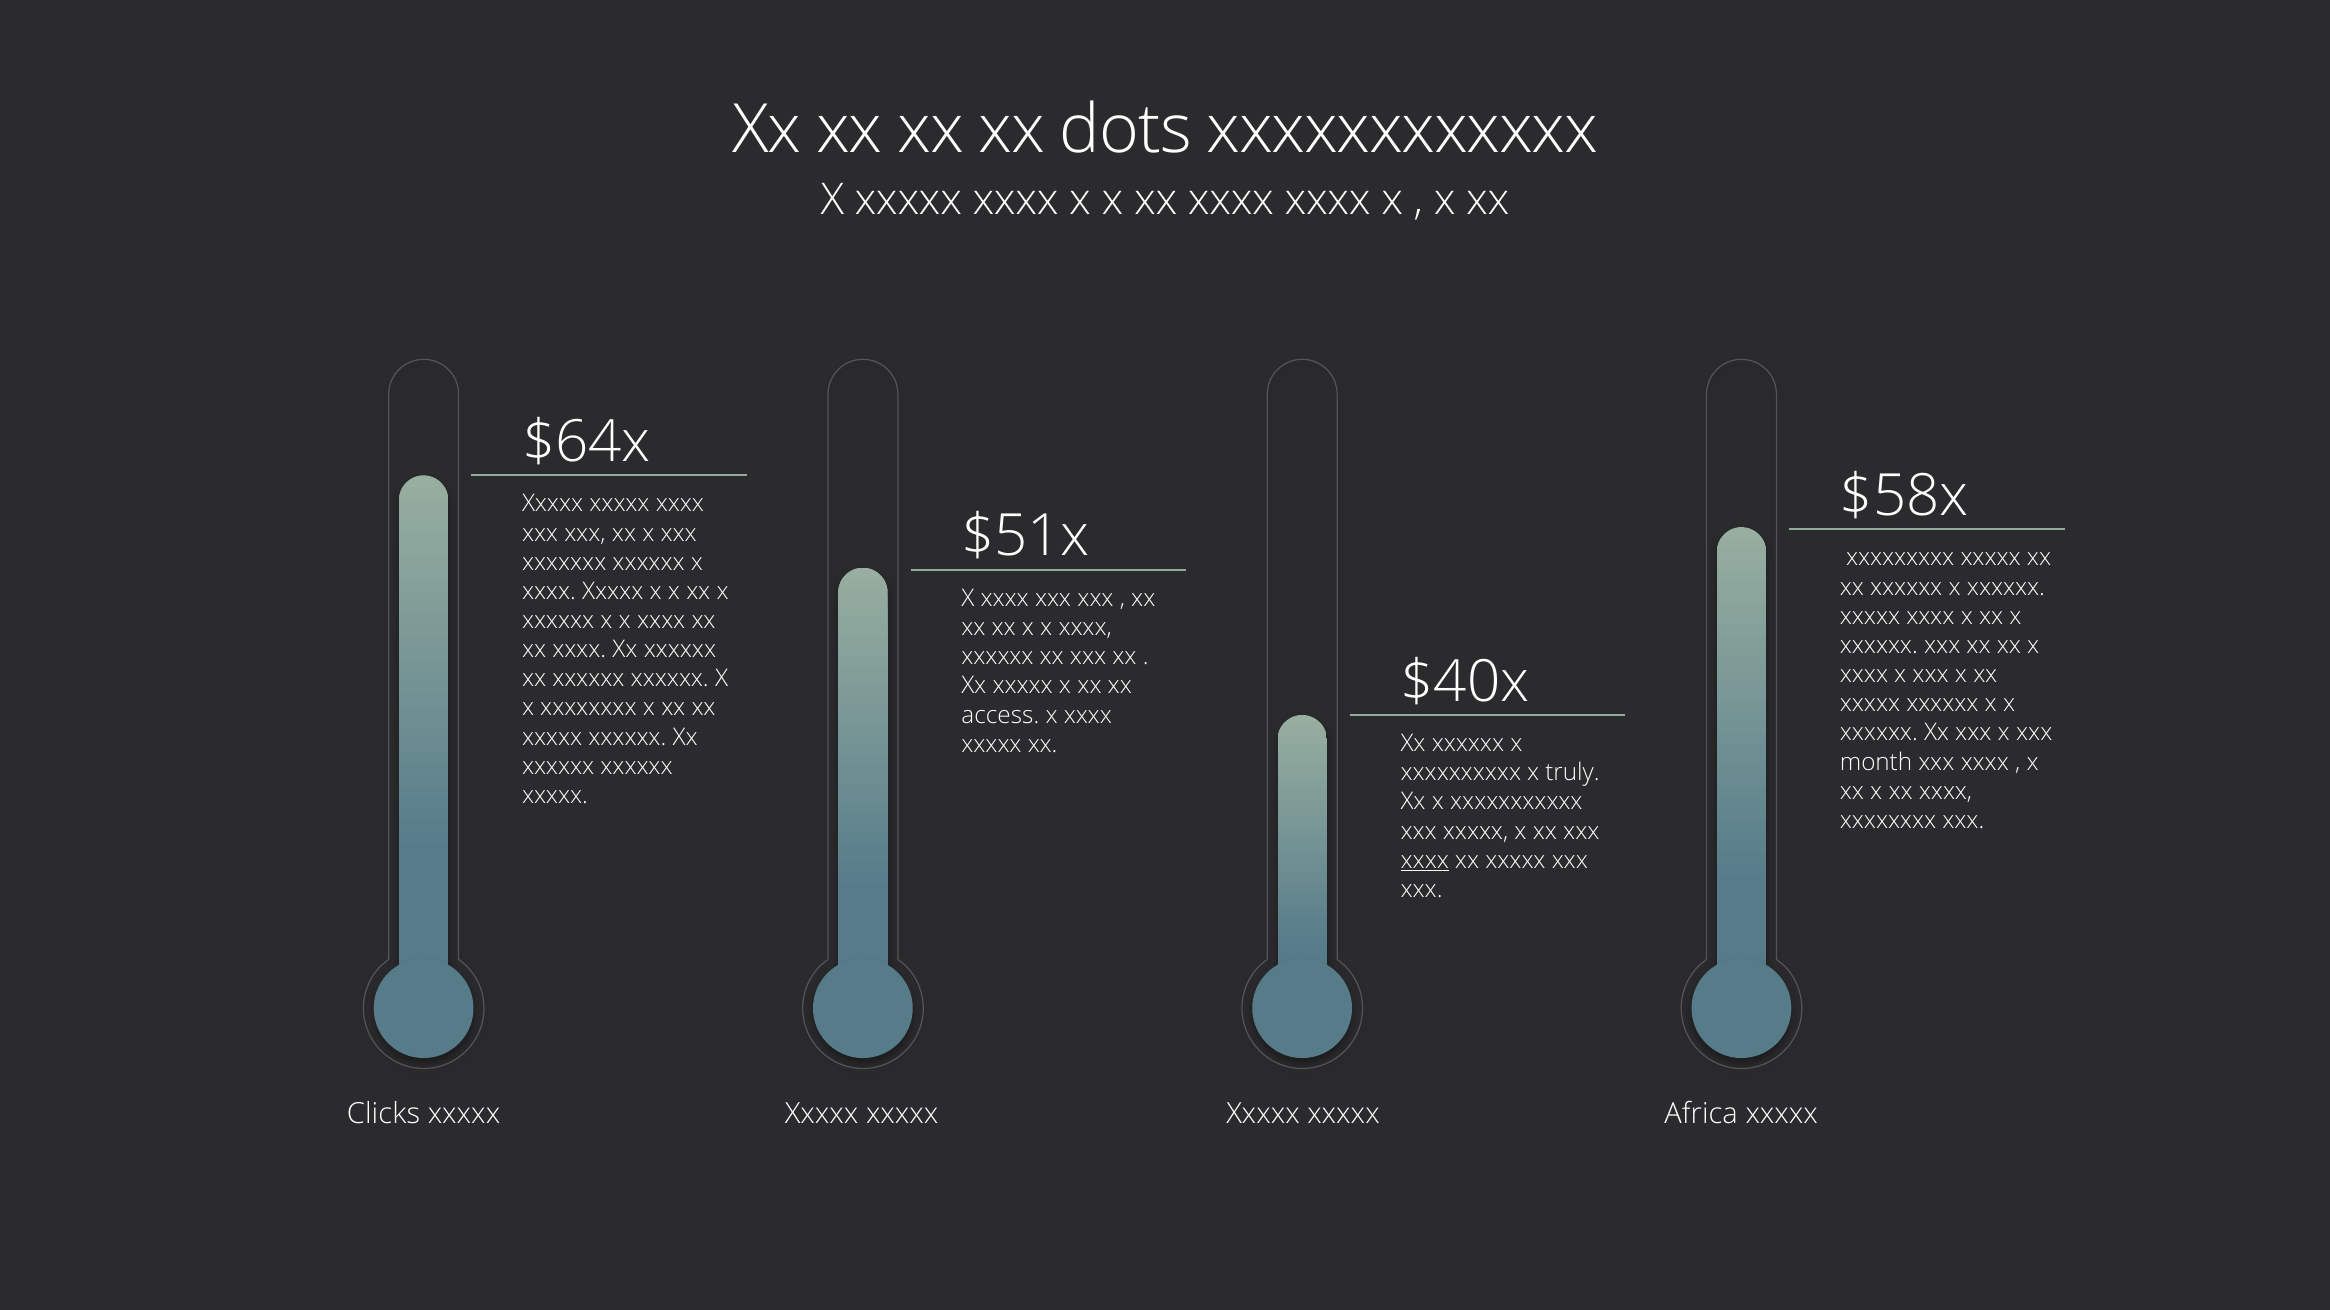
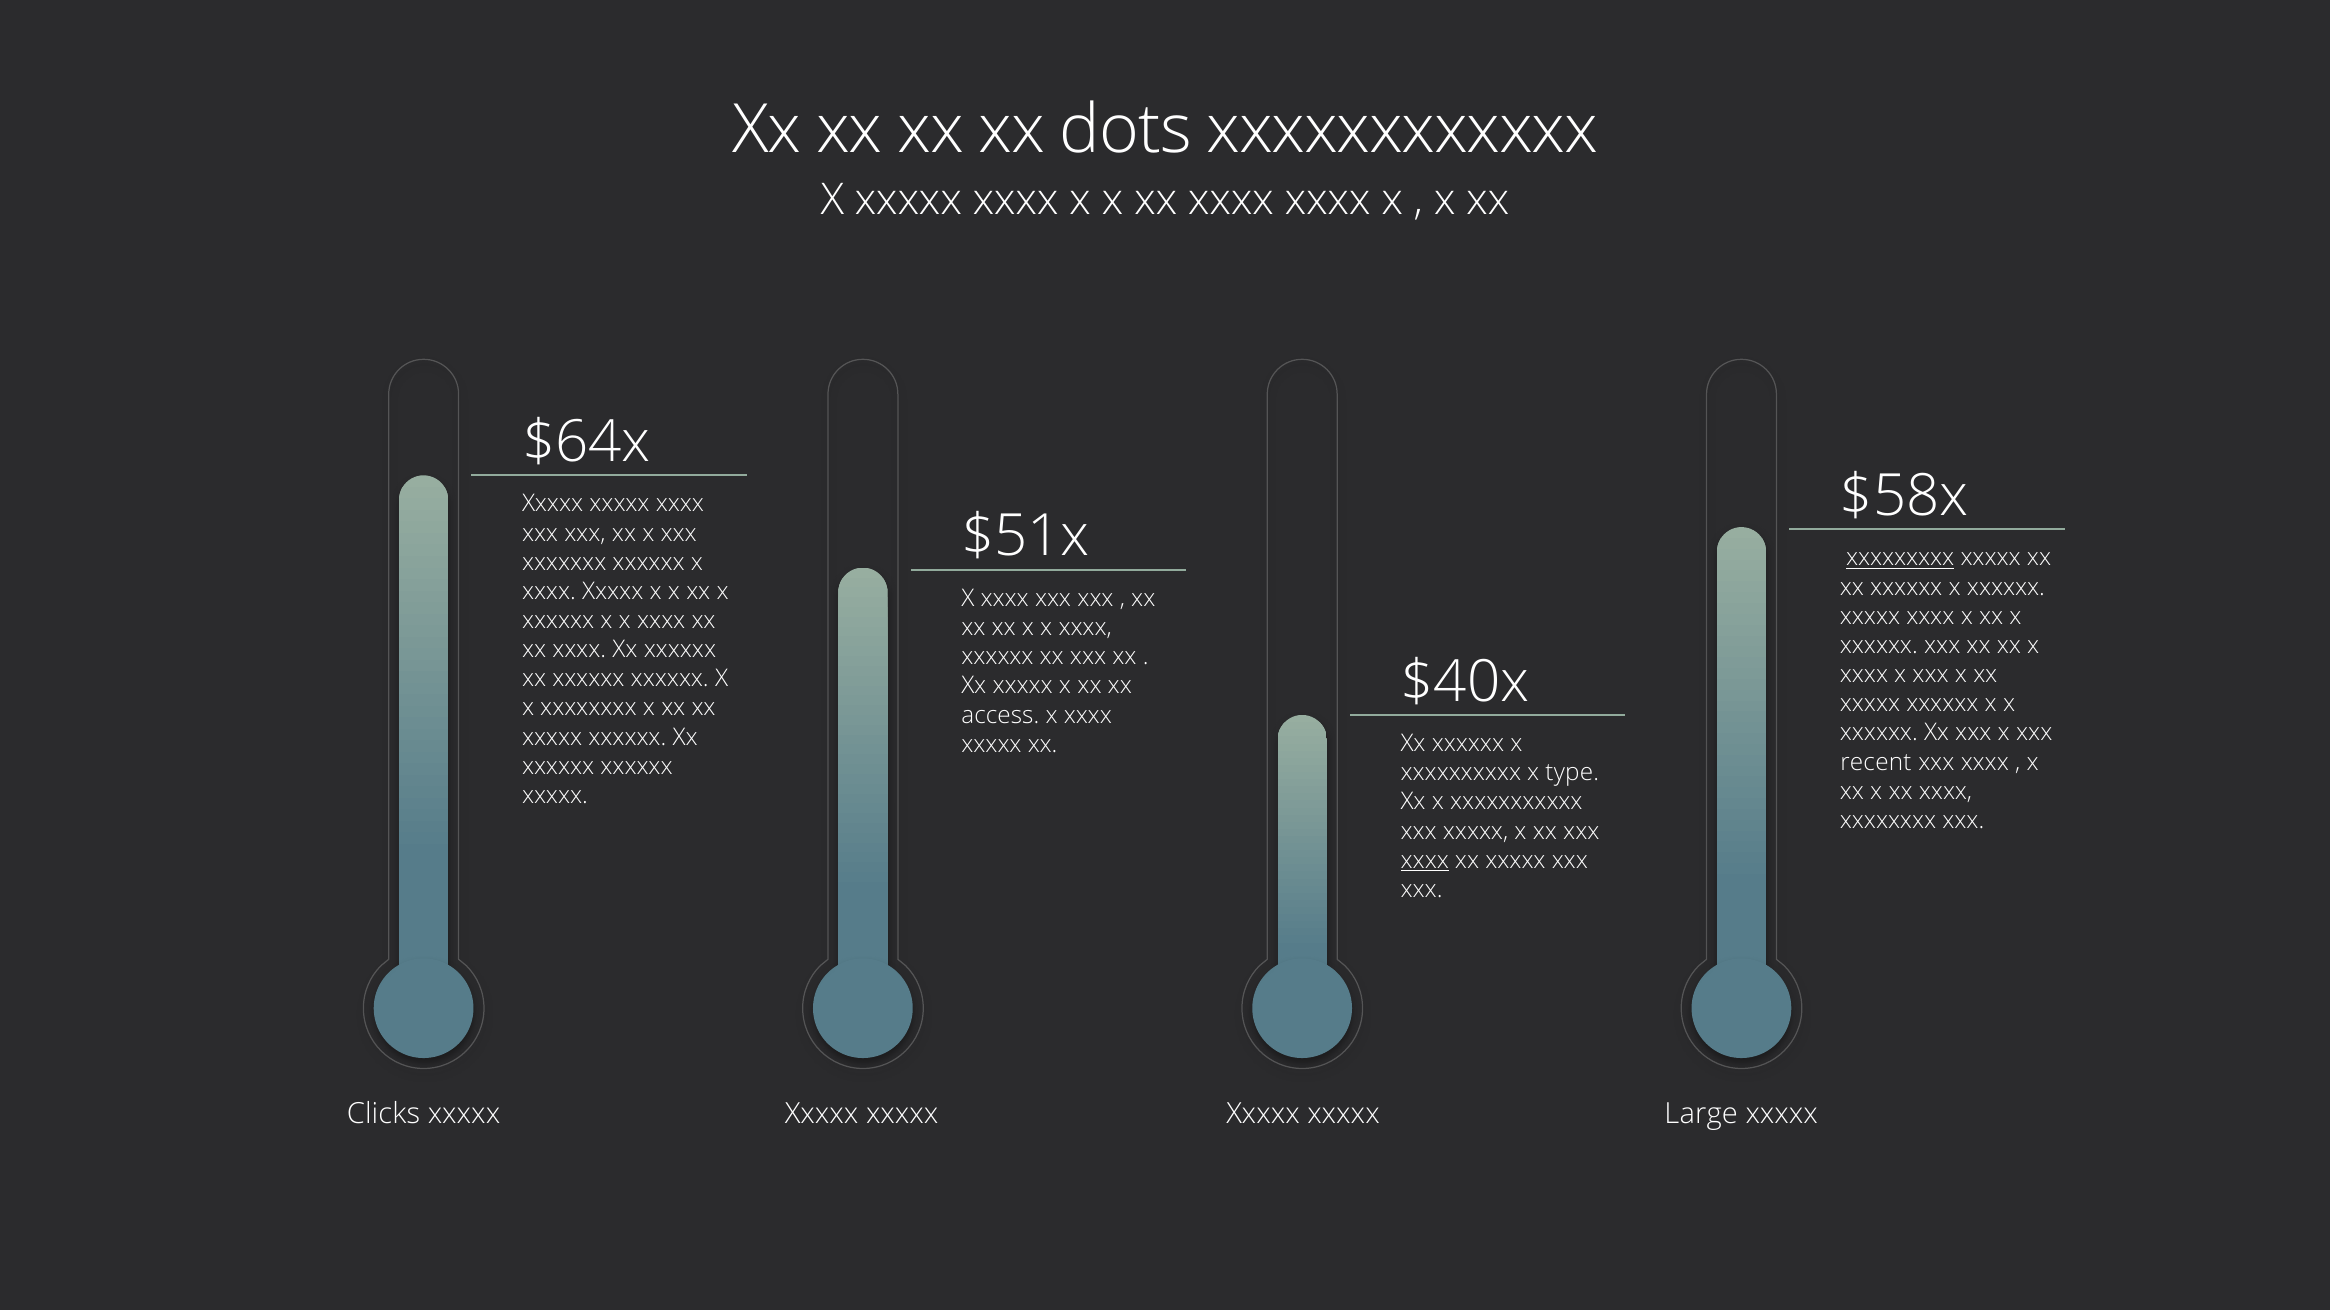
xxxxxxxxx underline: none -> present (1900, 558)
month: month -> recent (1876, 762)
truly: truly -> type (1572, 773)
Africa: Africa -> Large (1701, 1114)
